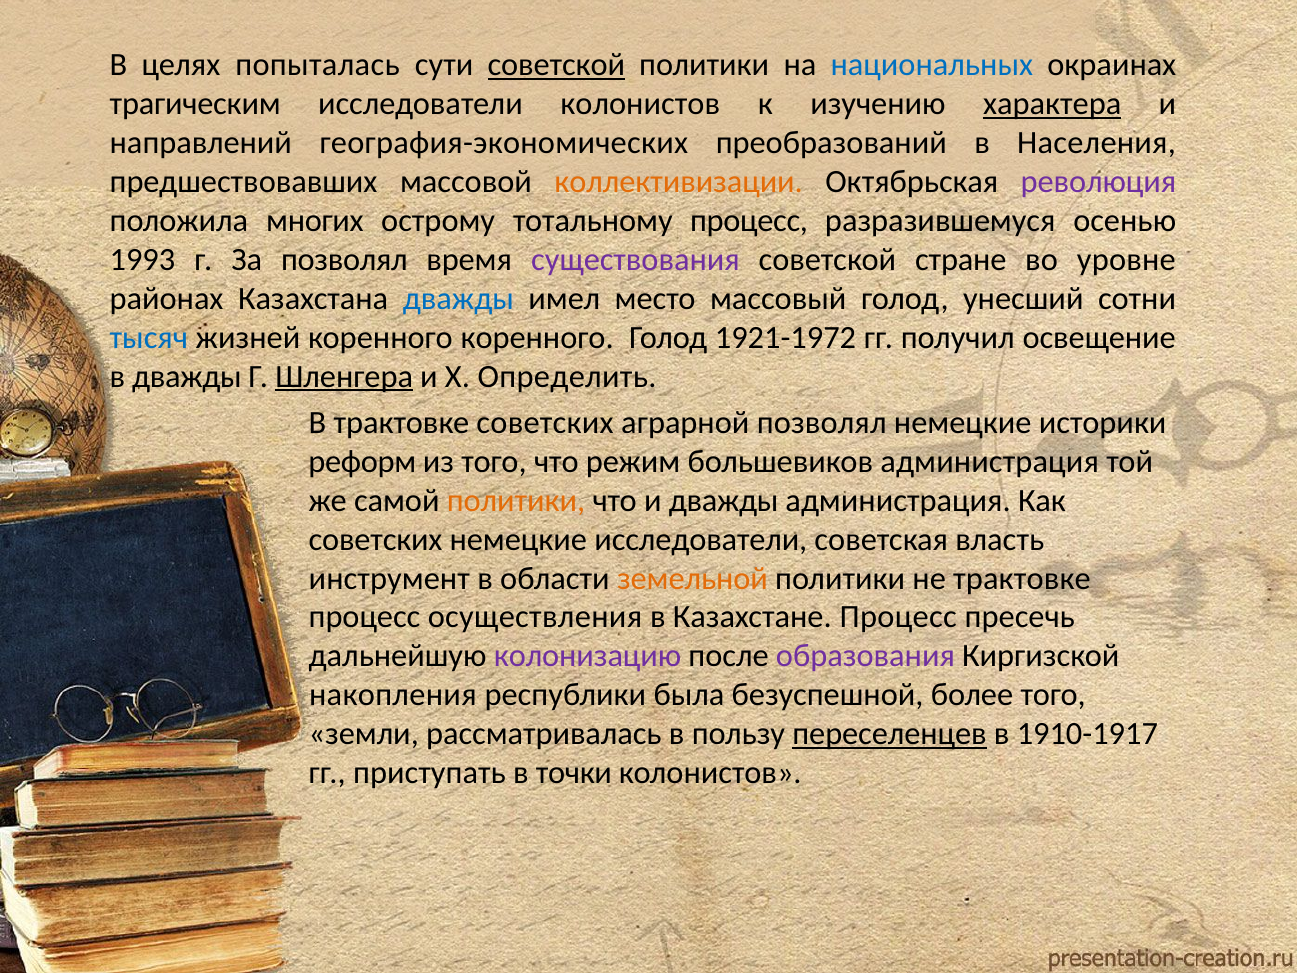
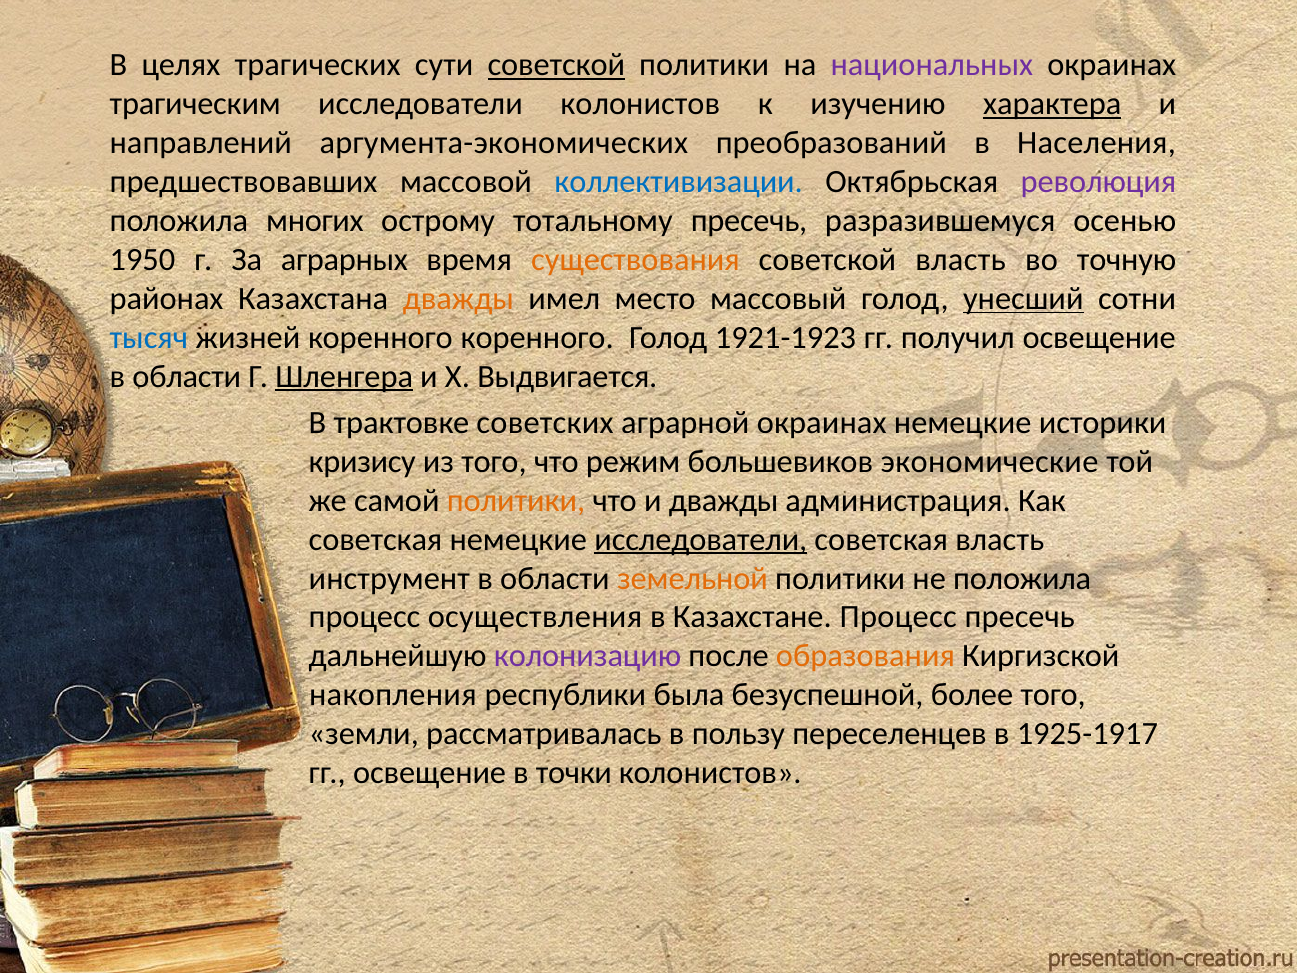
попыталась: попыталась -> трагических (318, 65)
национальных colour: blue -> purple (932, 65)
география-экономических: география-экономических -> аргумента-экономических (504, 143)
коллективизации colour: orange -> blue (679, 182)
тотальному процесс: процесс -> пресечь (749, 221)
1993: 1993 -> 1950 (142, 260)
За позволял: позволял -> аграрных (344, 260)
существования colour: purple -> orange (635, 260)
советской стране: стране -> власть (961, 260)
уровне: уровне -> точную (1127, 260)
дважды colour: blue -> orange (458, 298)
унесший underline: none -> present (1023, 298)
1921-1972: 1921-1972 -> 1921-1923 (785, 337)
дважды: дважды -> области (187, 376)
Определить: Определить -> Выдвигается (567, 376)
аграрной позволял: позволял -> окраинах (822, 423)
реформ: реформ -> кризису (362, 461)
большевиков администрация: администрация -> экономические (990, 461)
советских: советских -> советская (376, 539)
исследователи underline: none -> present (701, 539)
не трактовке: трактовке -> положила (1022, 578)
образования colour: purple -> orange (865, 656)
переселенцев underline: present -> none (890, 734)
1910-1917: 1910-1917 -> 1925-1917 (1087, 734)
гг приступать: приступать -> освещение (430, 773)
